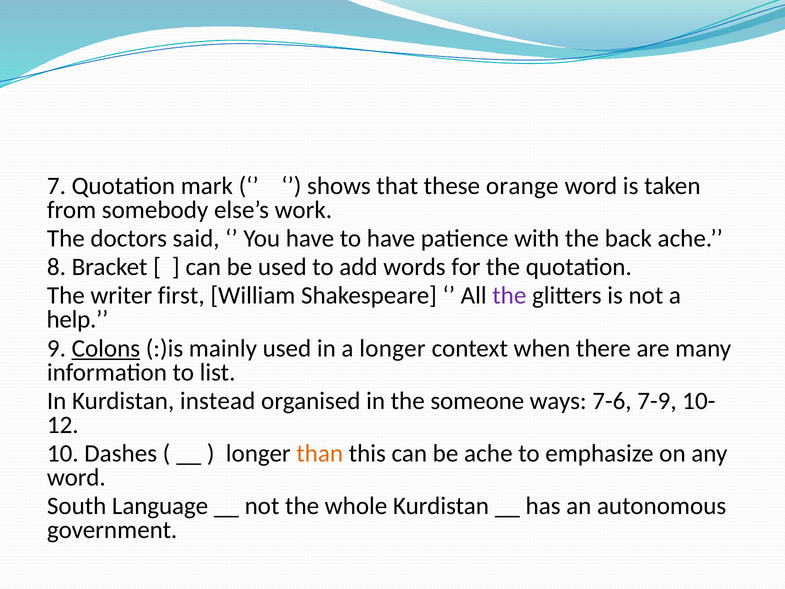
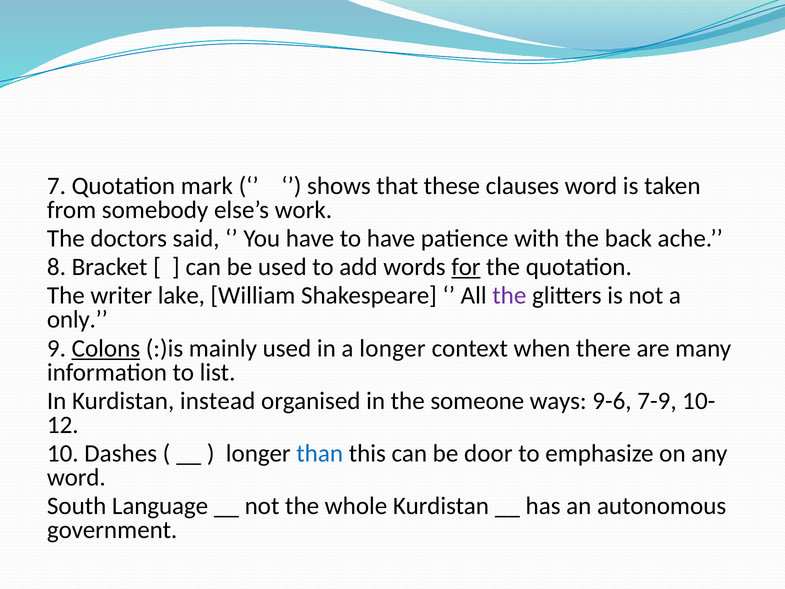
orange: orange -> clauses (522, 186)
for underline: none -> present (466, 267)
first: first -> lake (181, 295)
help: help -> only (77, 320)
7-6: 7-6 -> 9-6 (612, 401)
than colour: orange -> blue (320, 453)
be ache: ache -> door (488, 453)
